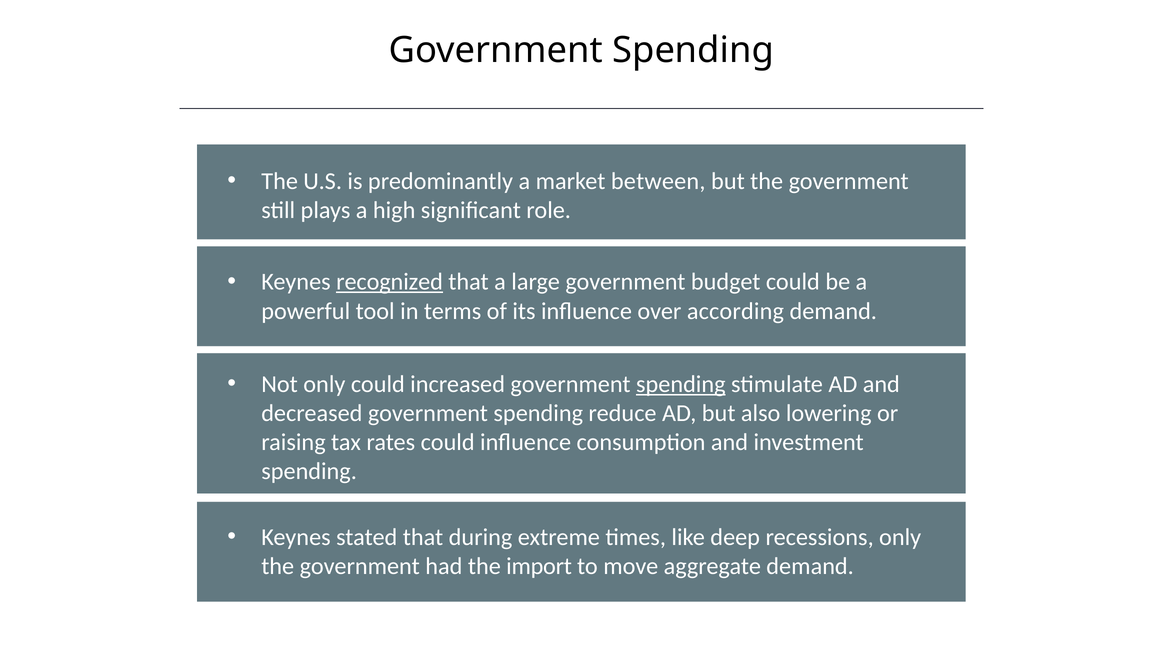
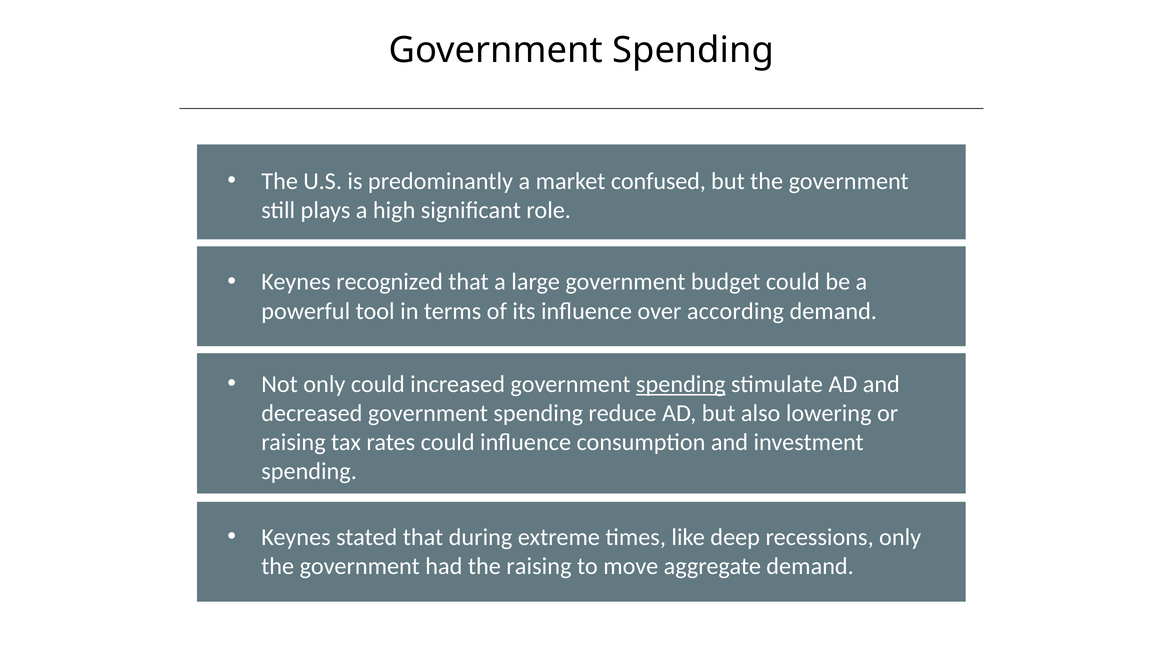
between: between -> confused (658, 181)
recognized underline: present -> none (390, 282)
the import: import -> raising (539, 566)
